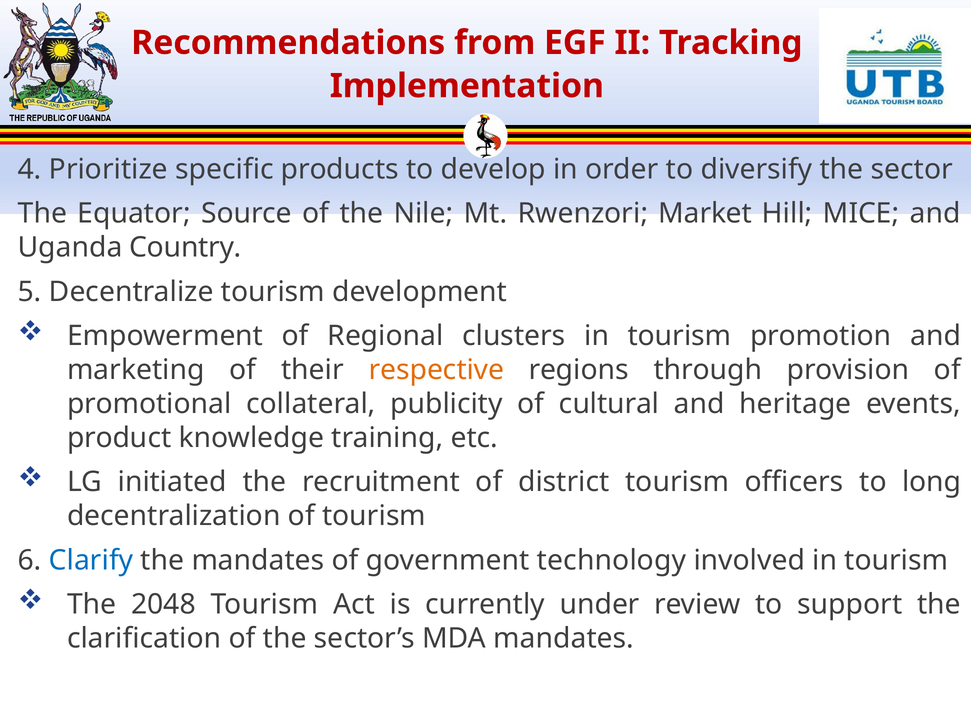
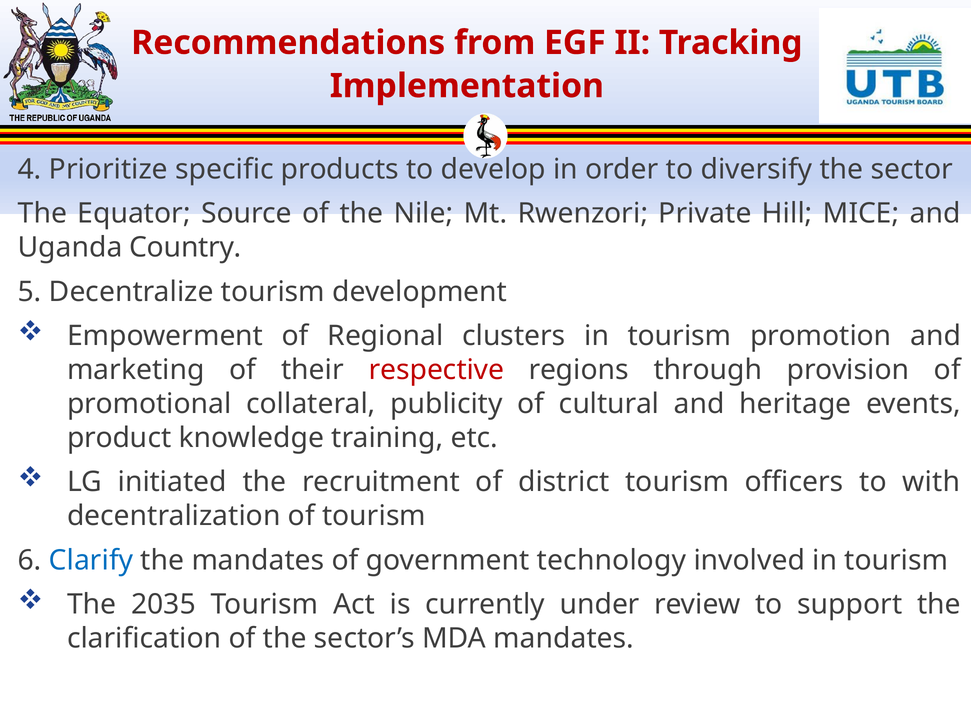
Market: Market -> Private (705, 214)
respective colour: orange -> red (436, 370)
long: long -> with (931, 482)
2048: 2048 -> 2035 (163, 605)
